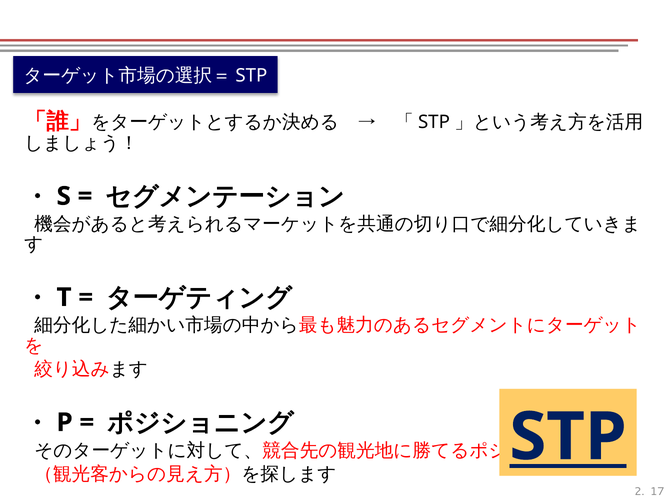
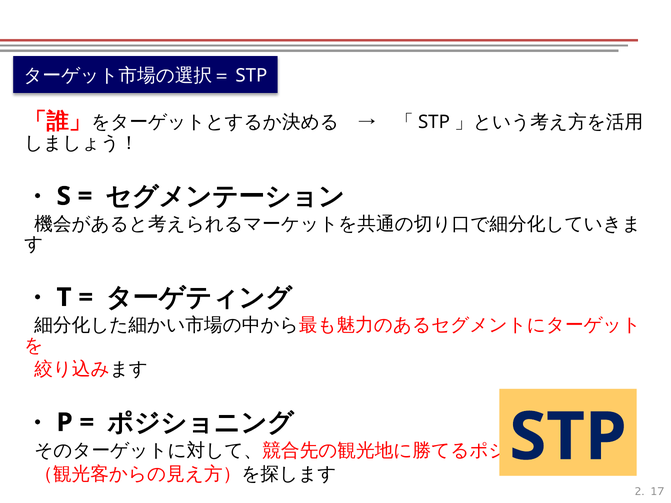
STP underline: present -> none (568, 437)
